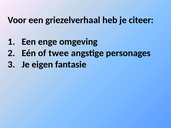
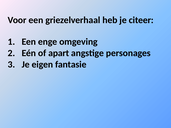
twee: twee -> apart (59, 53)
